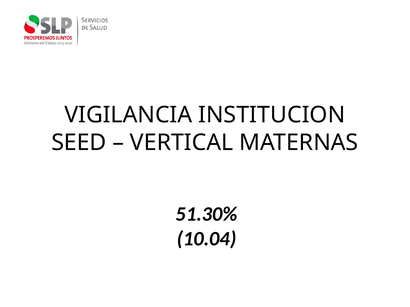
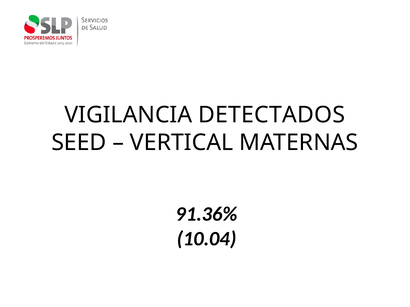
INSTITUCION: INSTITUCION -> DETECTADOS (272, 115)
51.30%: 51.30% -> 91.36% (207, 214)
